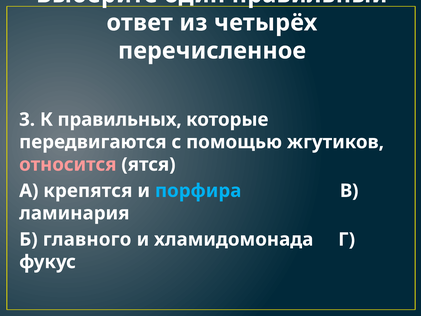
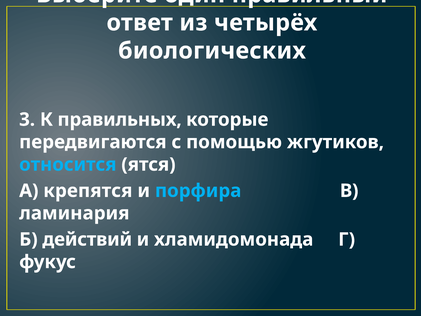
перечисленное: перечисленное -> биологических (212, 51)
относится colour: pink -> light blue (68, 164)
главного: главного -> действий (87, 239)
